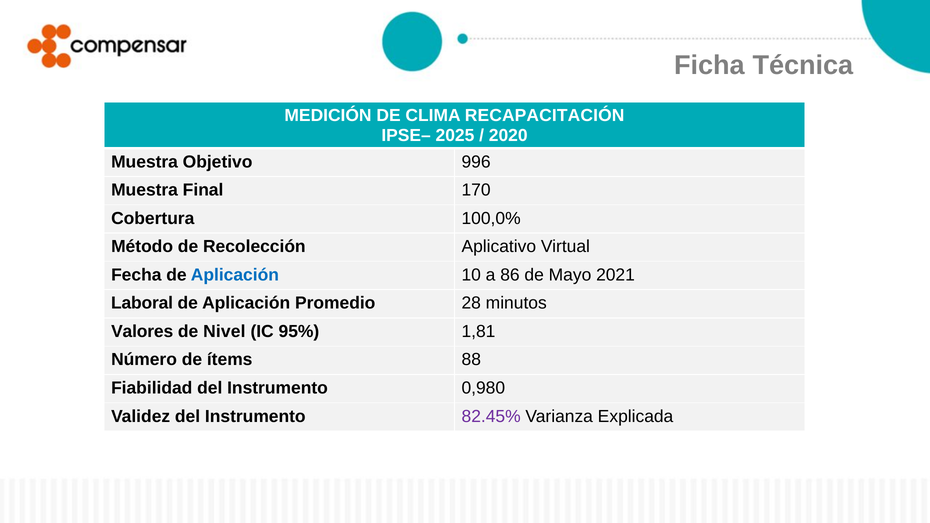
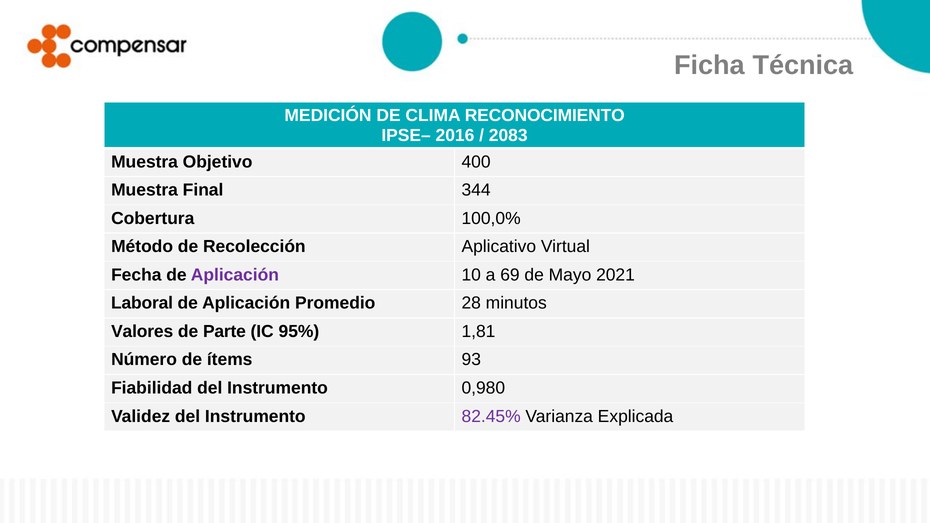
RECAPACITACIÓN: RECAPACITACIÓN -> RECONOCIMIENTO (545, 116)
2025: 2025 -> 2016 (455, 135)
2020: 2020 -> 2083 (508, 135)
996: 996 -> 400 (476, 162)
170: 170 -> 344 (476, 190)
Aplicación colour: blue -> purple (235, 275)
86: 86 -> 69 (510, 275)
Nivel: Nivel -> Parte (224, 332)
88: 88 -> 93 (471, 360)
